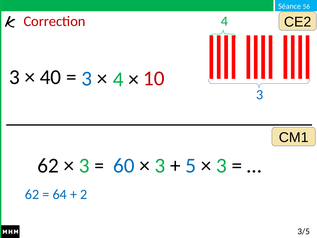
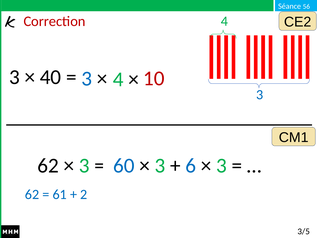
5: 5 -> 6 (191, 165)
64: 64 -> 61 (60, 194)
